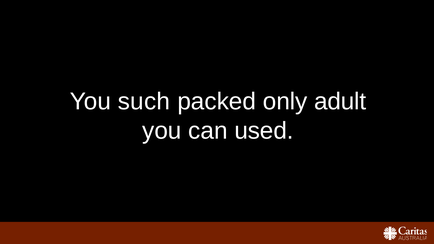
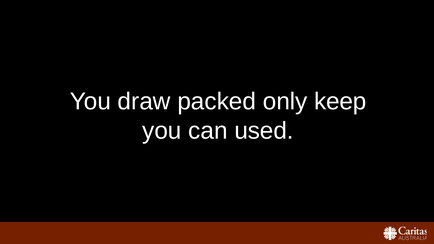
such: such -> draw (144, 102)
adult: adult -> keep (340, 102)
